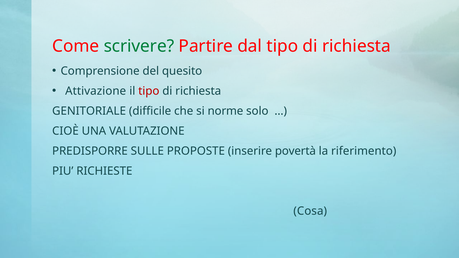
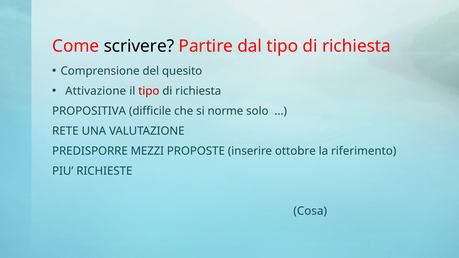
scrivere colour: green -> black (139, 46)
GENITORIALE: GENITORIALE -> PROPOSITIVA (89, 111)
CIOÈ: CIOÈ -> RETE (65, 131)
SULLE: SULLE -> MEZZI (147, 151)
povertà: povertà -> ottobre (295, 151)
